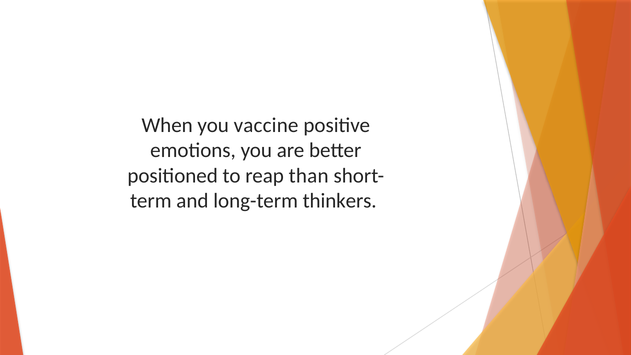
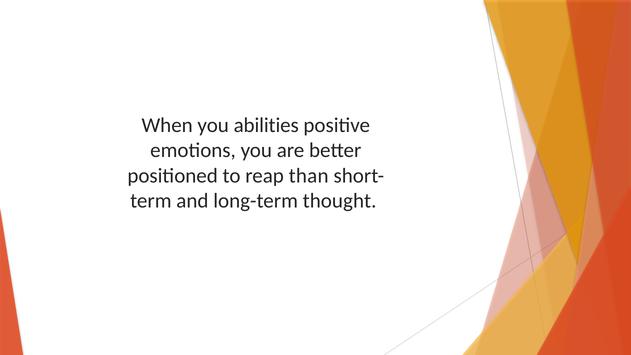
vaccine: vaccine -> abilities (266, 125)
thinkers: thinkers -> thought (340, 201)
